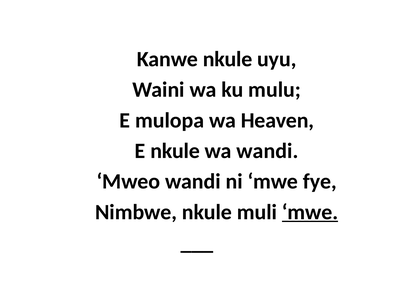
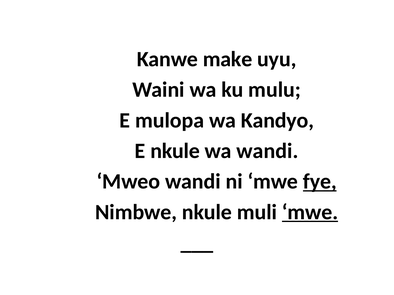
Kanwe nkule: nkule -> make (228, 59)
Heaven: Heaven -> Kandyo (277, 121)
fye underline: none -> present (320, 182)
